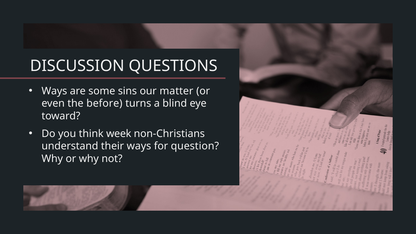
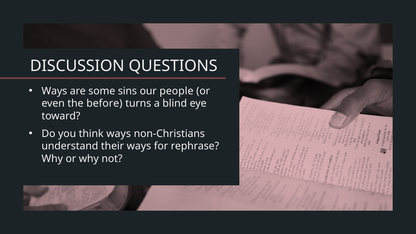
matter: matter -> people (176, 91)
think week: week -> ways (119, 134)
question: question -> rephrase (195, 146)
